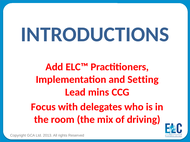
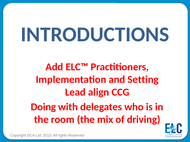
mins: mins -> align (99, 92)
Focus: Focus -> Doing (43, 107)
